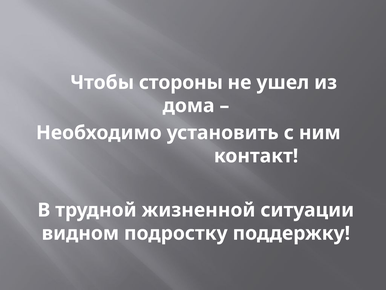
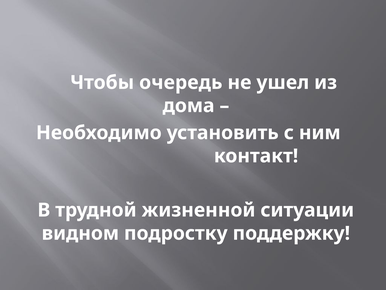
стороны: стороны -> очередь (181, 82)
